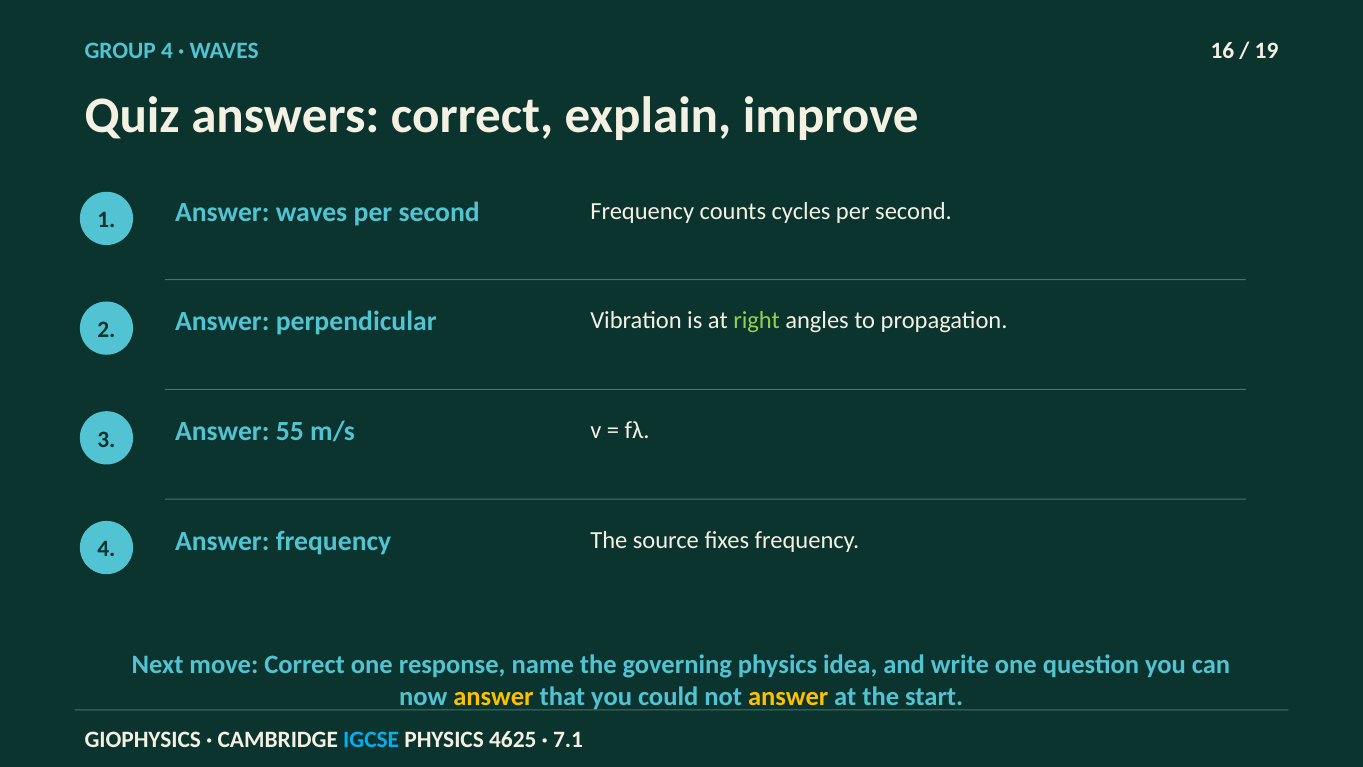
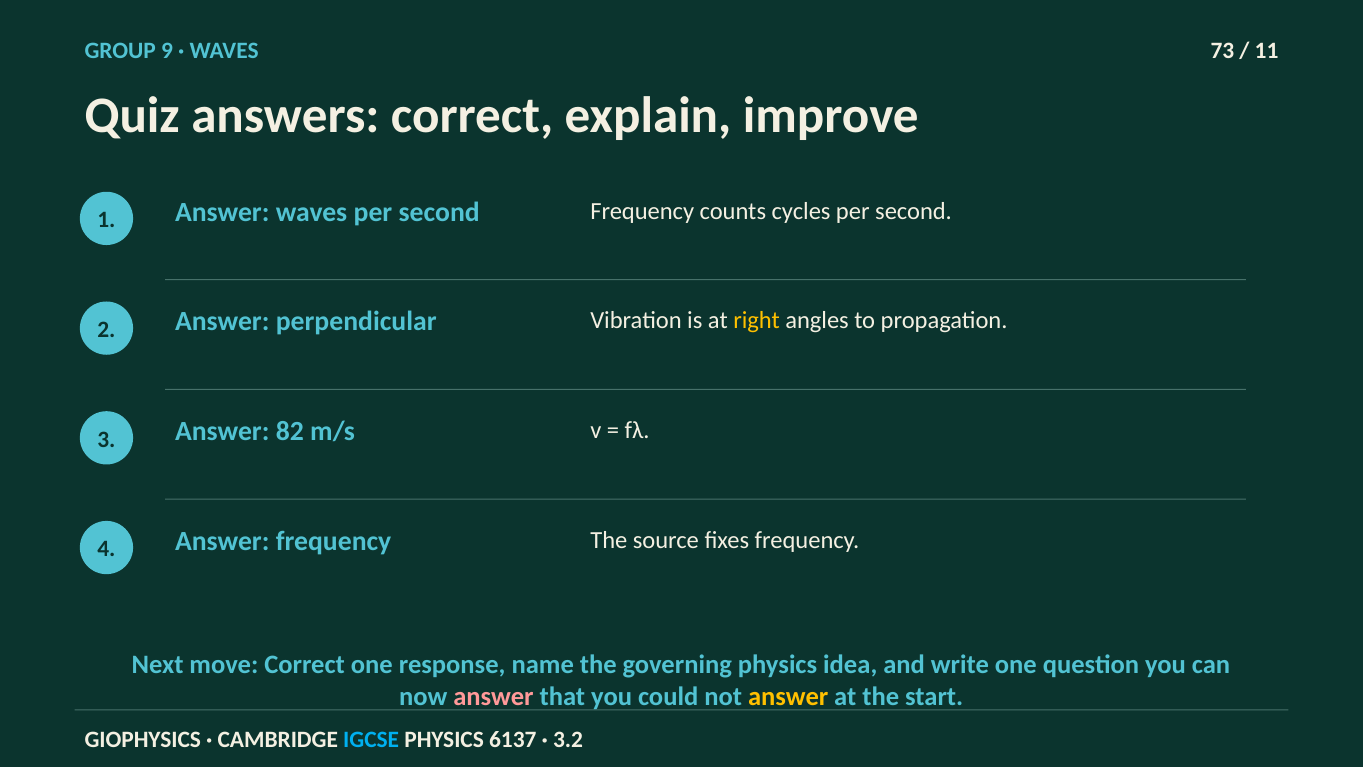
GROUP 4: 4 -> 9 (167, 51)
16: 16 -> 73 (1222, 51)
19: 19 -> 11 (1267, 51)
right colour: light green -> yellow (757, 321)
55: 55 -> 82 (290, 431)
answer colour: yellow -> pink (494, 697)
4625: 4625 -> 6137 (513, 739)
7.1: 7.1 -> 3.2 (568, 739)
